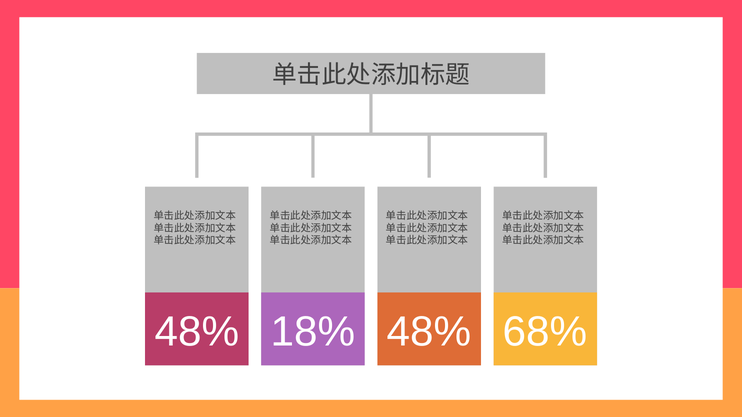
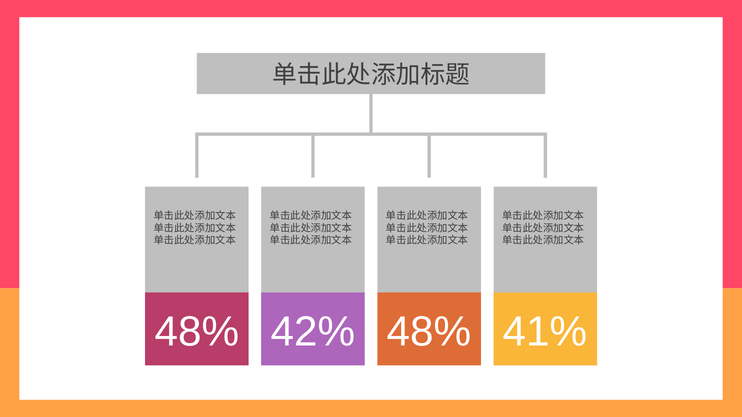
18%: 18% -> 42% (313, 332)
68%: 68% -> 41% (545, 332)
